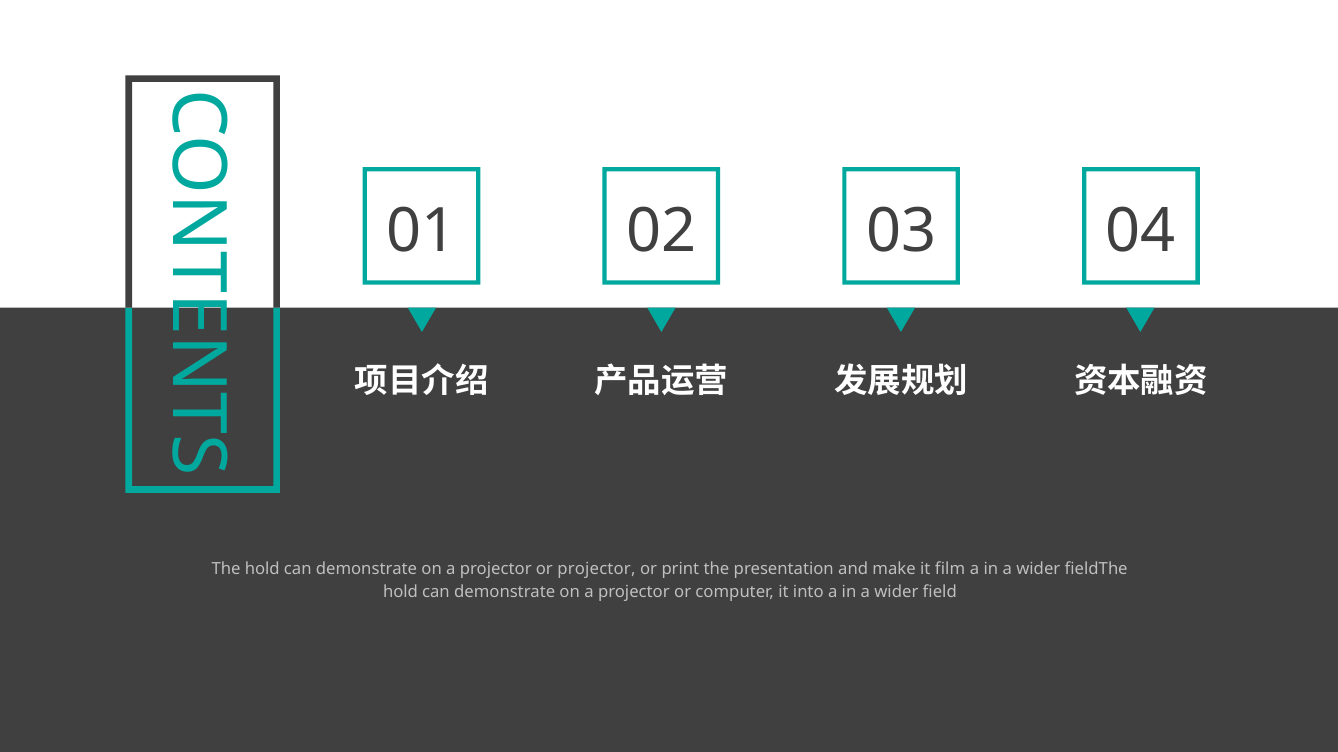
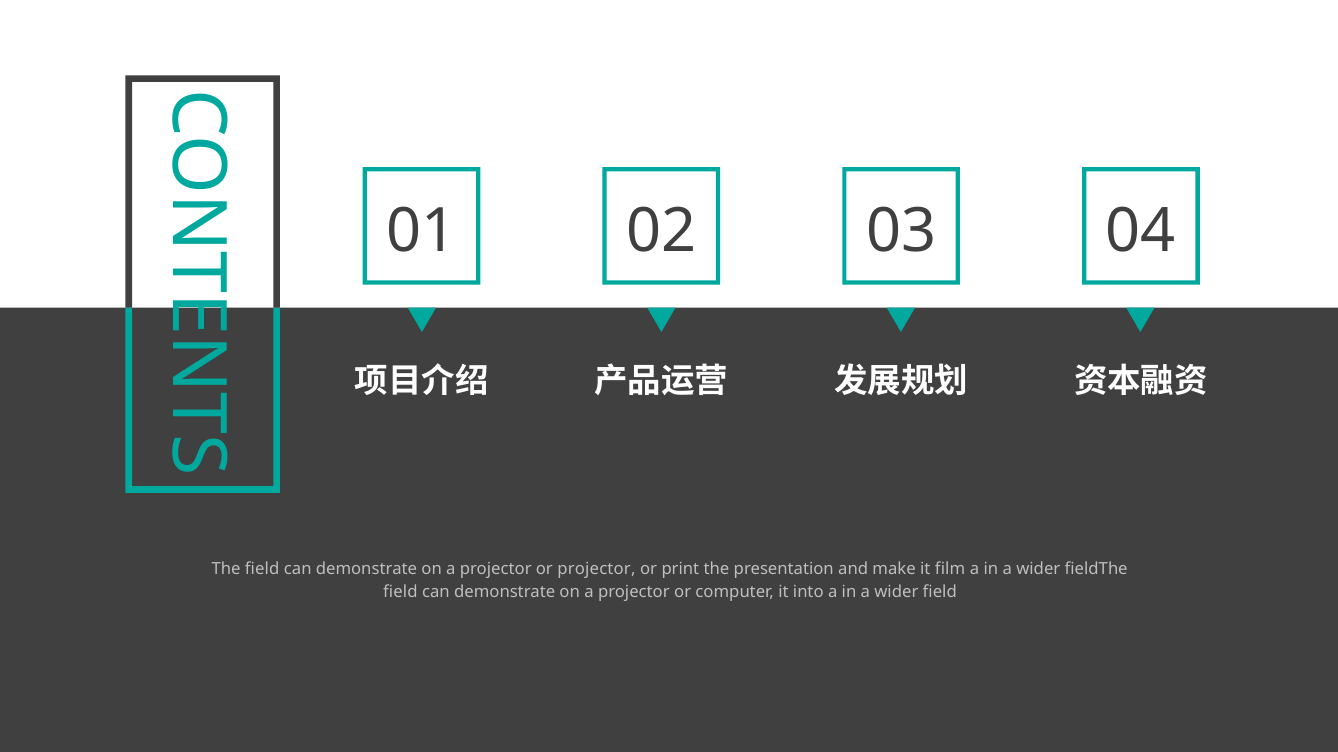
The hold: hold -> field (262, 569)
hold: hold -> field (400, 592)
